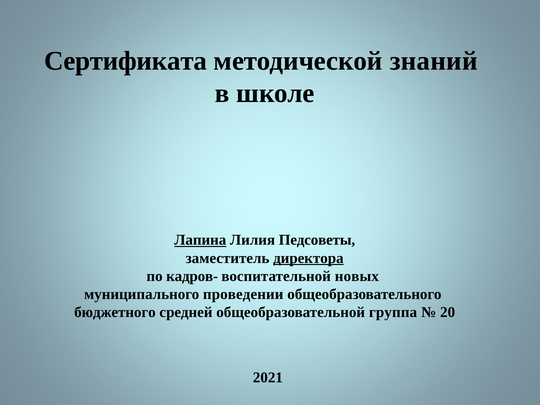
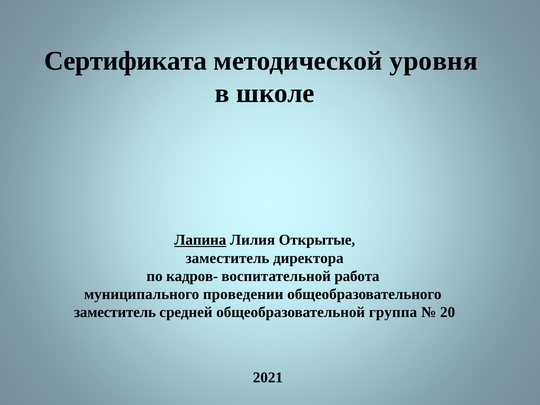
знаний: знаний -> уровня (434, 61)
Педсоветы: Педсоветы -> Открытые (317, 240)
директора underline: present -> none (308, 258)
новых: новых -> работа (357, 276)
бюджетного: бюджетного -> заместитель (115, 312)
